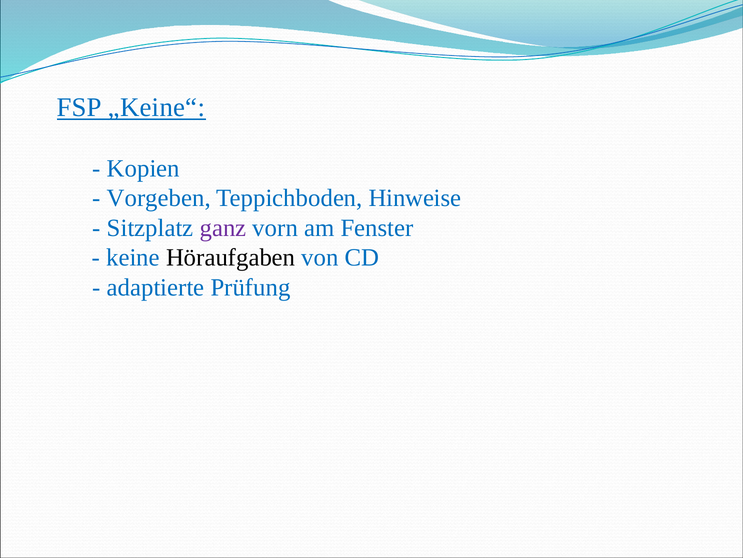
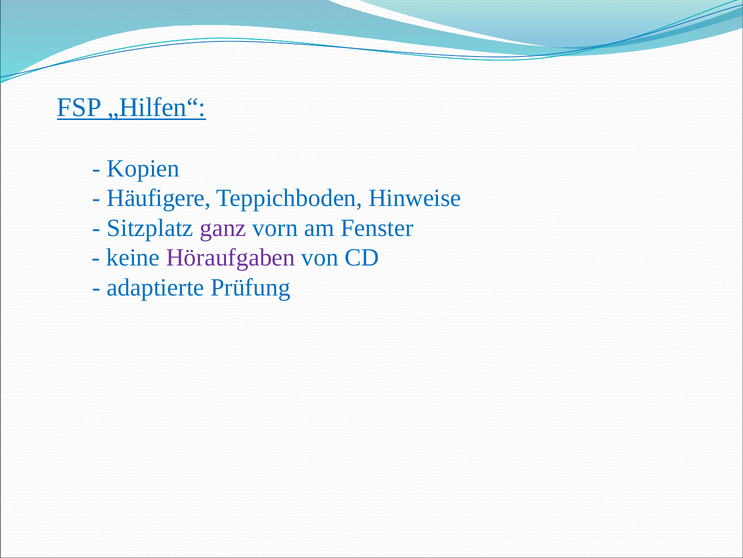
„Keine“: „Keine“ -> „Hilfen“ (157, 107)
Vorgeben: Vorgeben -> Häufigere (159, 198)
Höraufgaben colour: black -> purple (231, 257)
